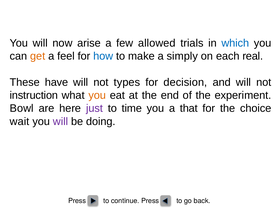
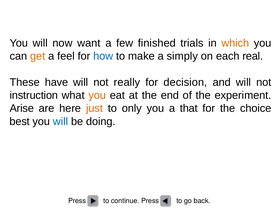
arise: arise -> want (89, 43)
allowed: allowed -> finished (157, 43)
which colour: blue -> orange (235, 43)
types: types -> really (127, 82)
Bowl: Bowl -> Arise (22, 108)
just colour: purple -> orange (94, 108)
time: time -> only (132, 108)
wait: wait -> best (20, 121)
will colour: purple -> blue (61, 121)
